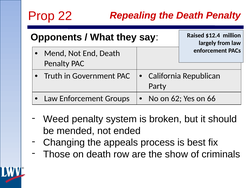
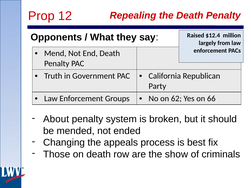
22: 22 -> 12 (65, 16)
Weed: Weed -> About (56, 119)
